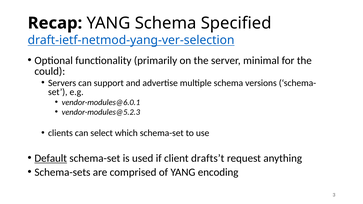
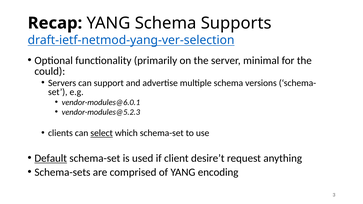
Specified: Specified -> Supports (236, 23)
select underline: none -> present (102, 133)
drafts’t: drafts’t -> desire’t (208, 158)
